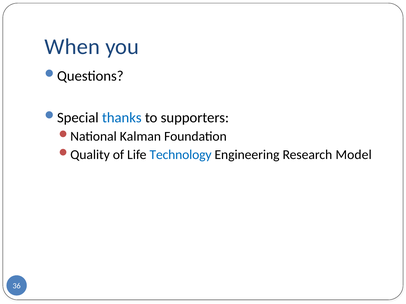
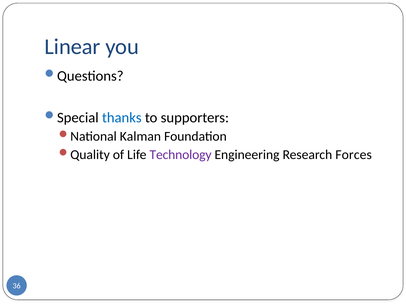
When: When -> Linear (72, 47)
Technology colour: blue -> purple (181, 155)
Model: Model -> Forces (354, 155)
